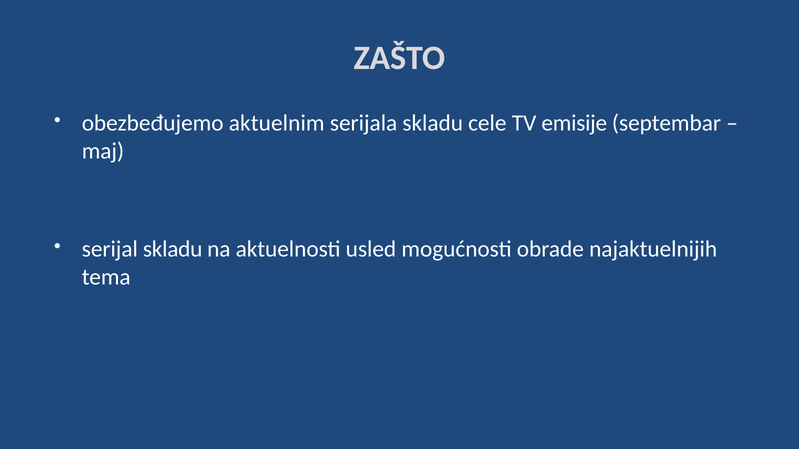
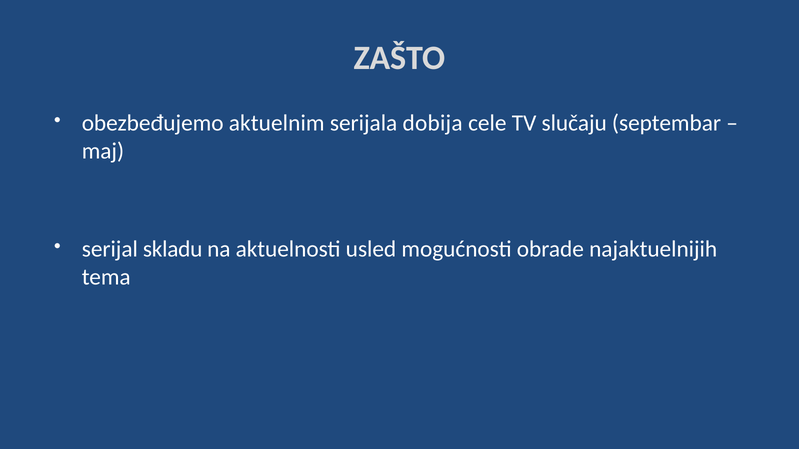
serijala skladu: skladu -> dobija (433, 123)
emisije: emisije -> slučaju (574, 123)
